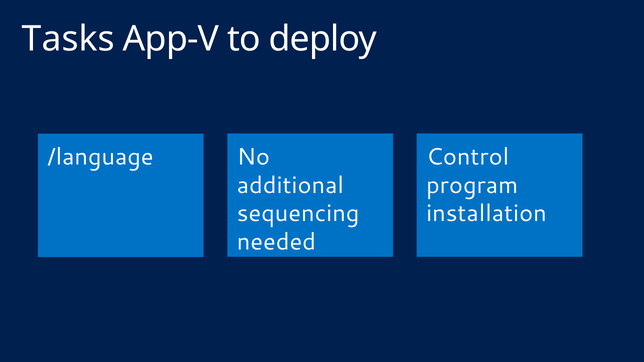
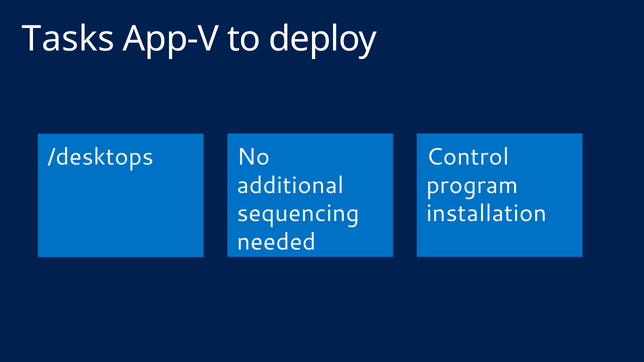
/language: /language -> /desktops (101, 157)
